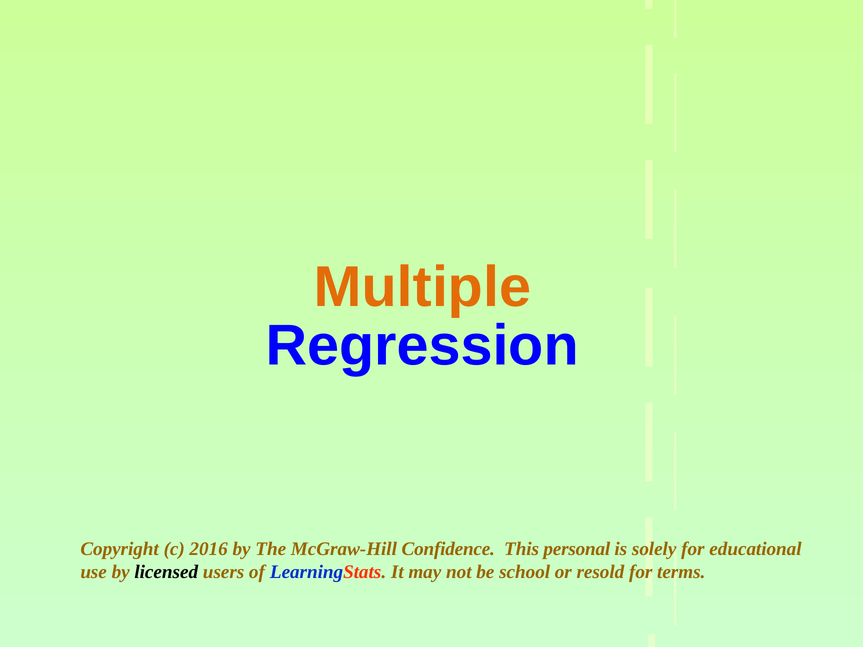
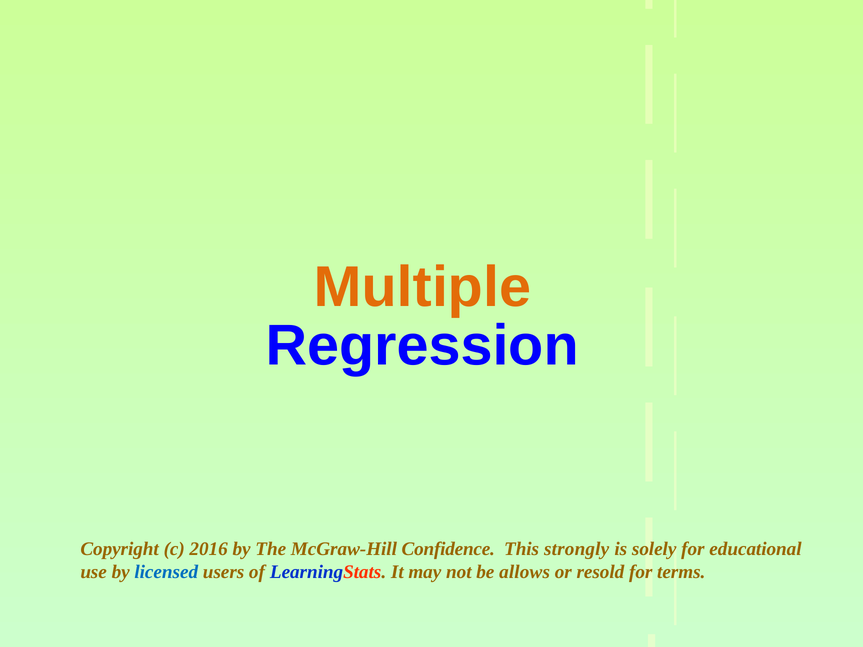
personal: personal -> strongly (577, 549)
licensed colour: black -> blue (166, 572)
school: school -> allows (525, 572)
